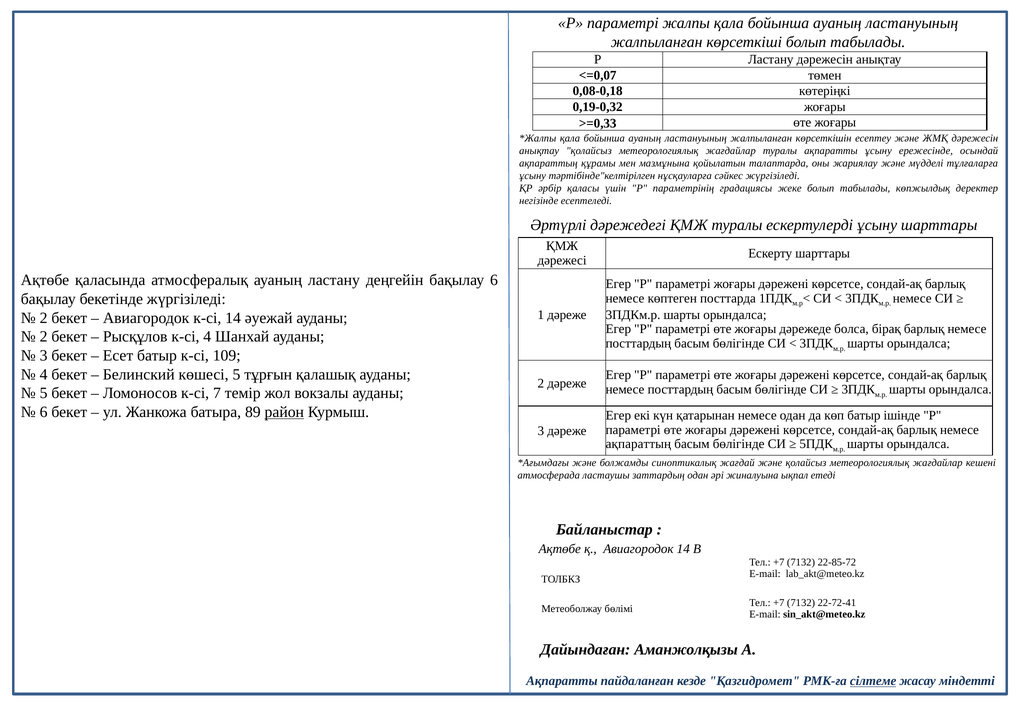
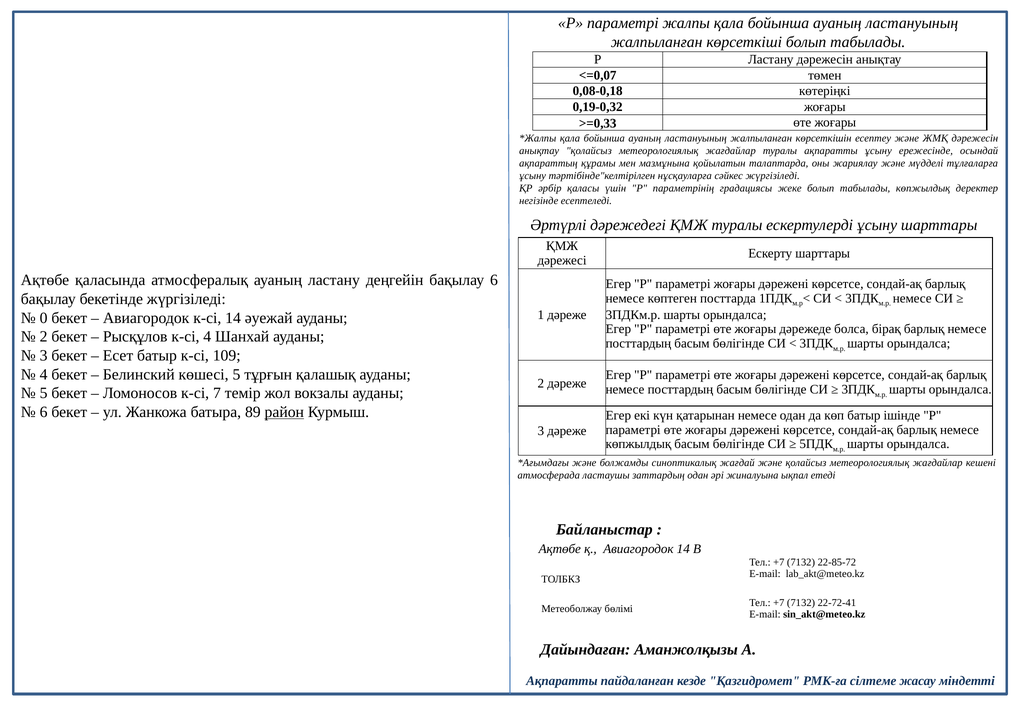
2: 2 -> 0 (44, 318)
ақпараттың: ақпараттың -> көпжылдық (638, 444)
сілтеме underline: present -> none (873, 681)
